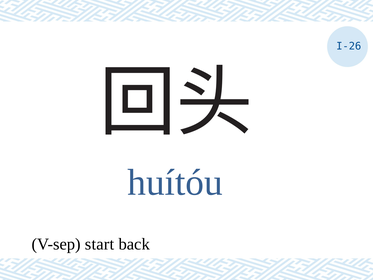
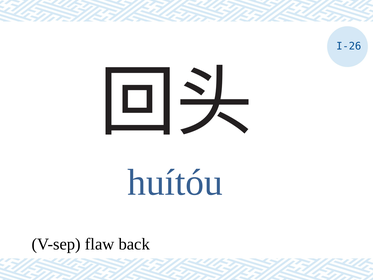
start: start -> flaw (100, 244)
